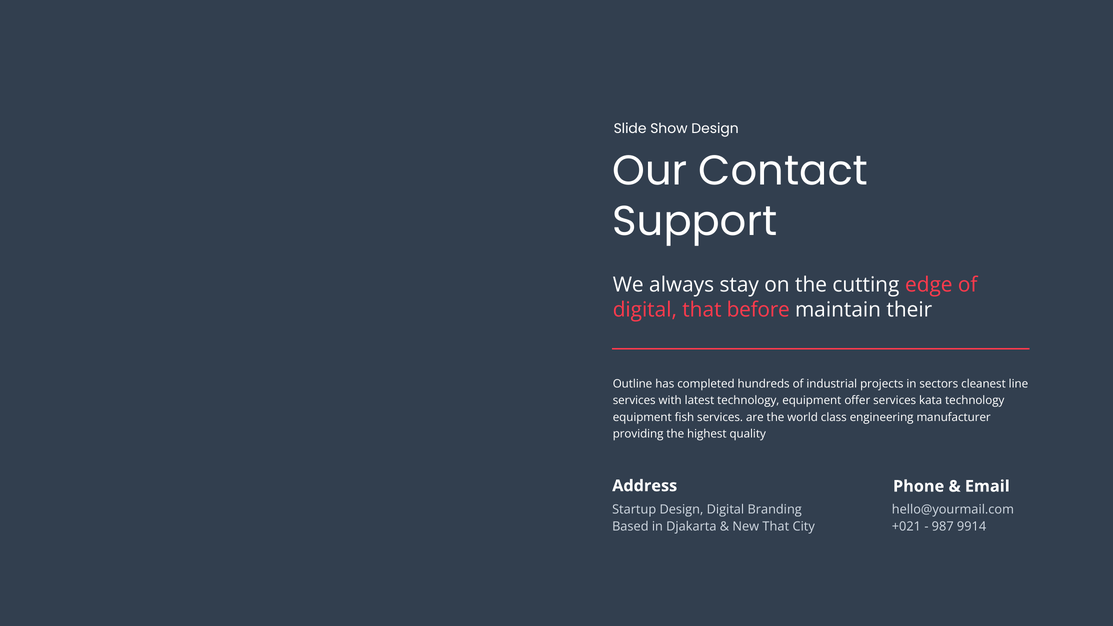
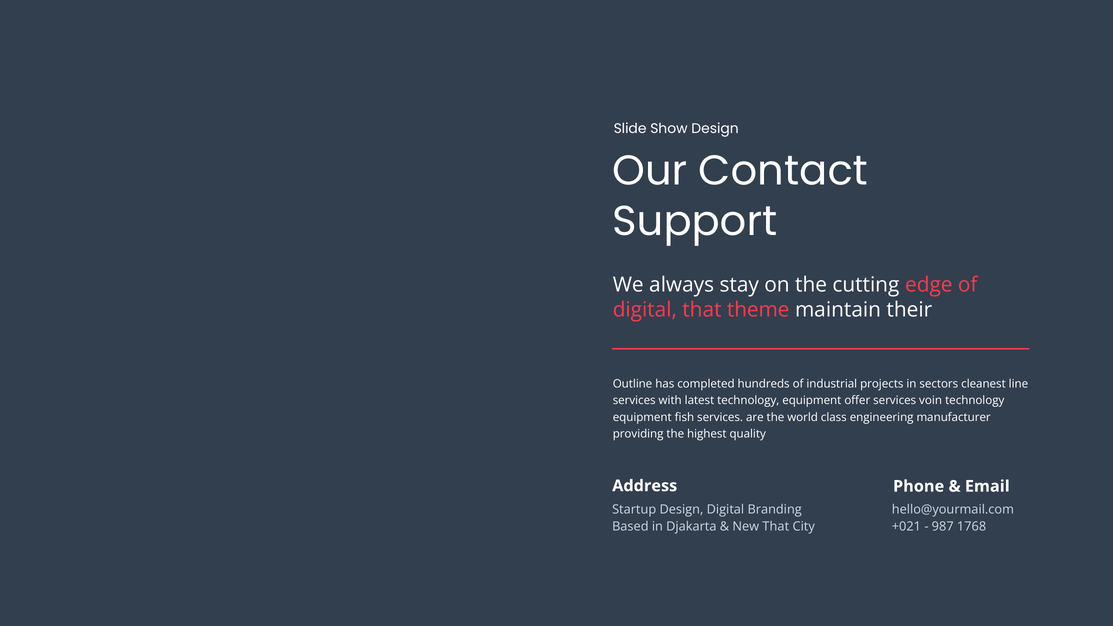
before: before -> theme (758, 310)
kata: kata -> voin (931, 401)
9914: 9914 -> 1768 (972, 527)
